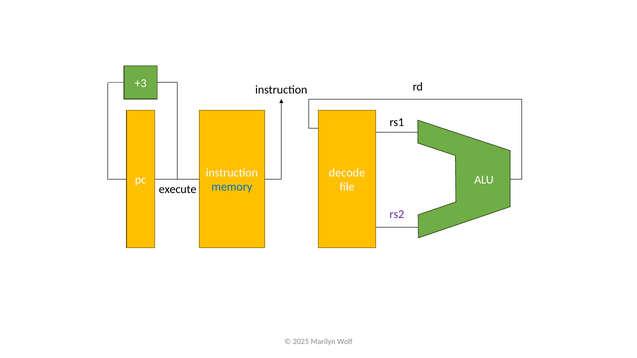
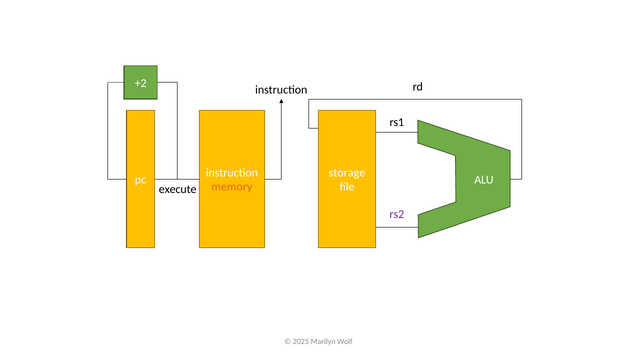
+3: +3 -> +2 (141, 83)
decode: decode -> storage (347, 173)
memory colour: blue -> orange (232, 187)
